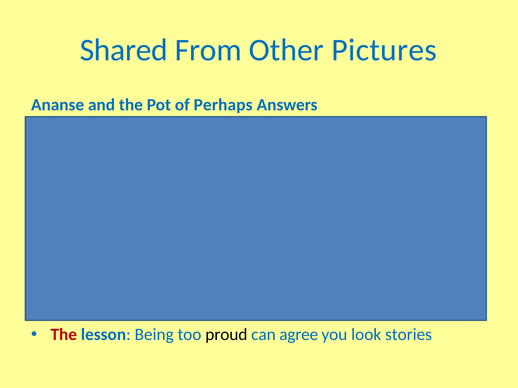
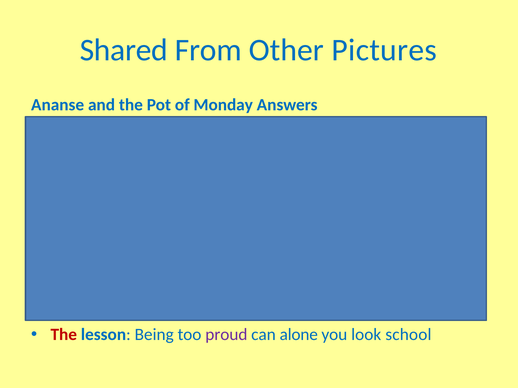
Perhaps: Perhaps -> Monday (223, 105)
proud colour: black -> purple (226, 335)
agree: agree -> alone (299, 335)
stories: stories -> school (408, 335)
